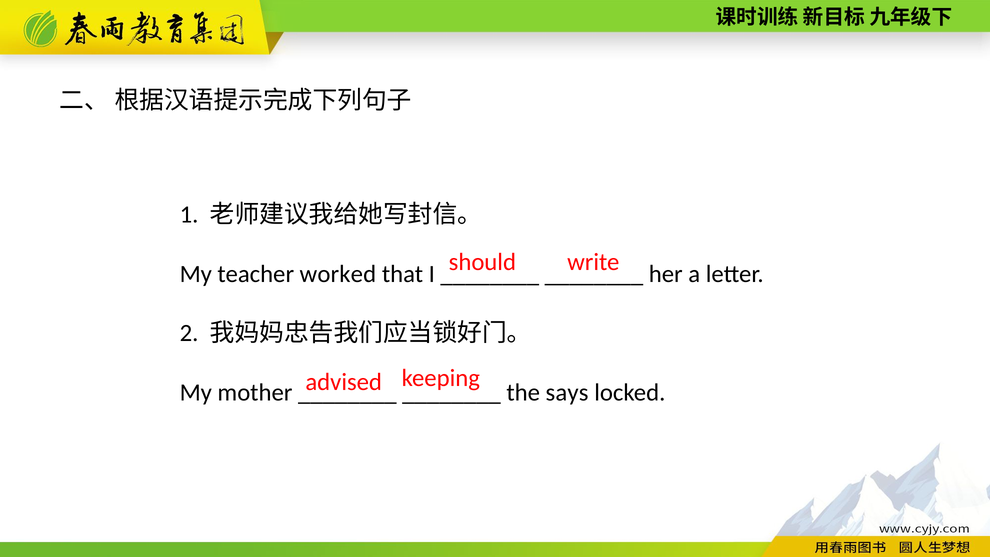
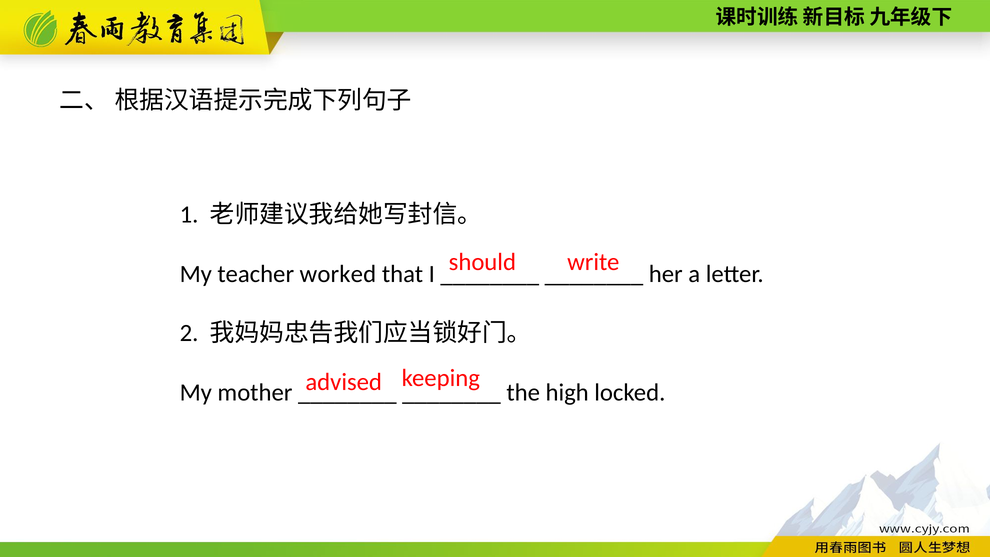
says: says -> high (567, 393)
